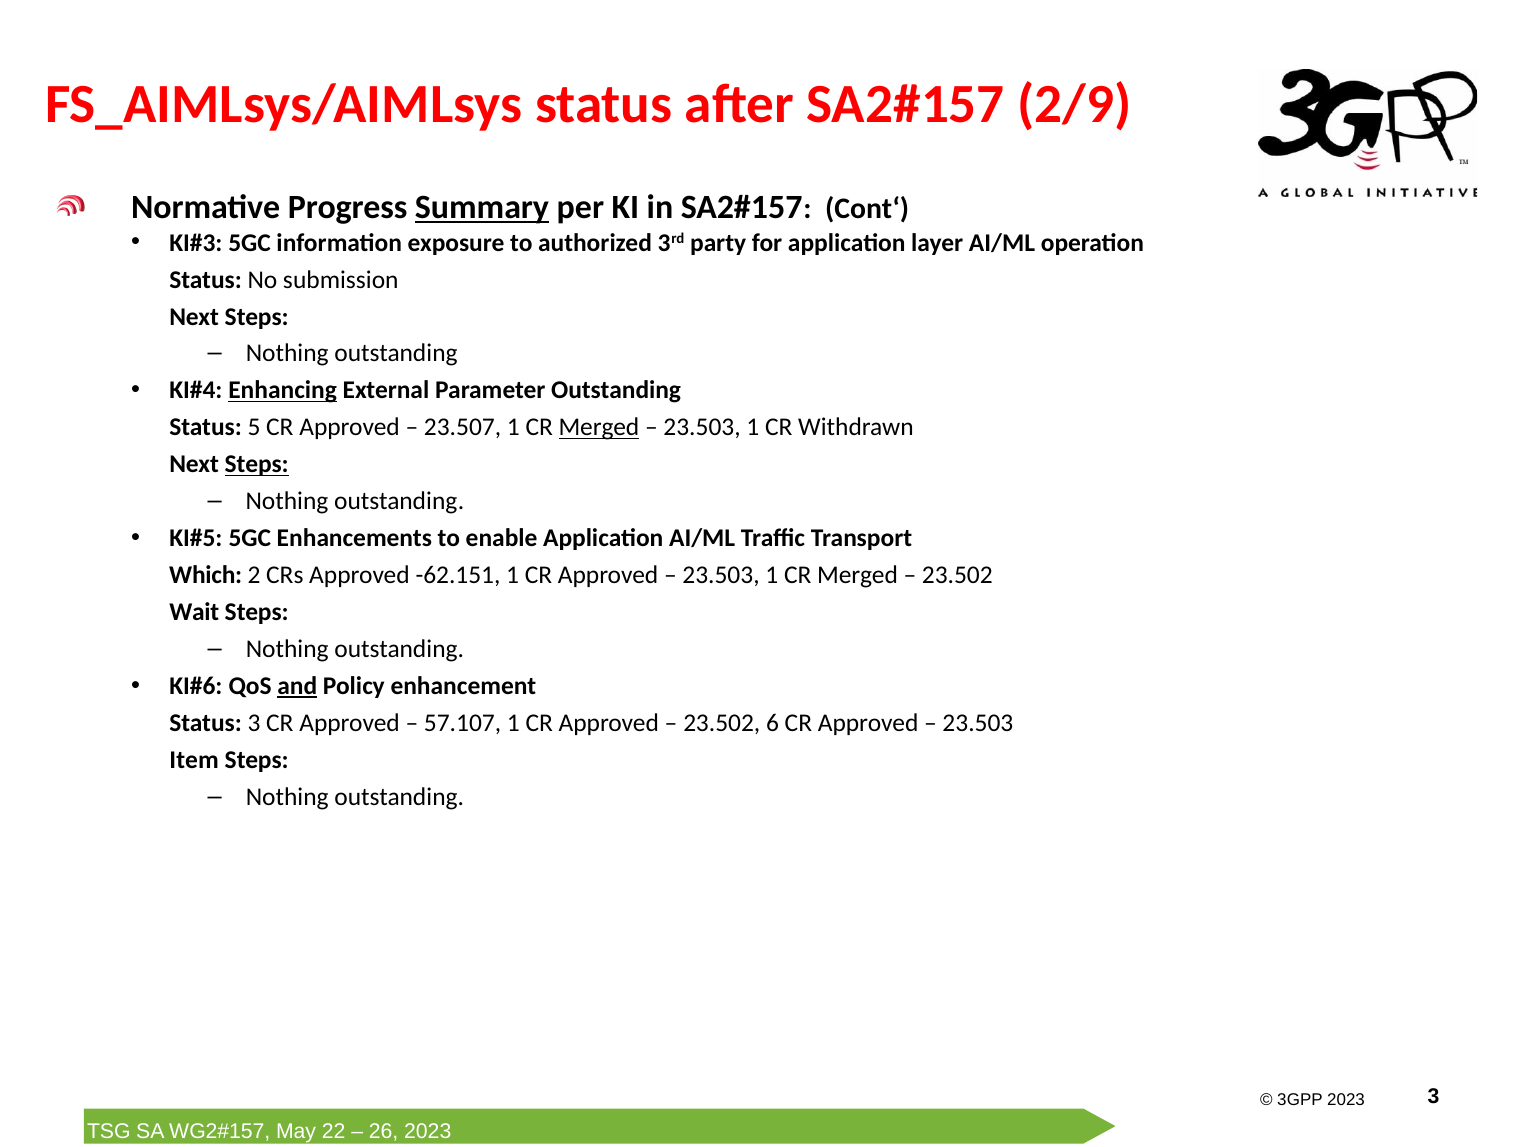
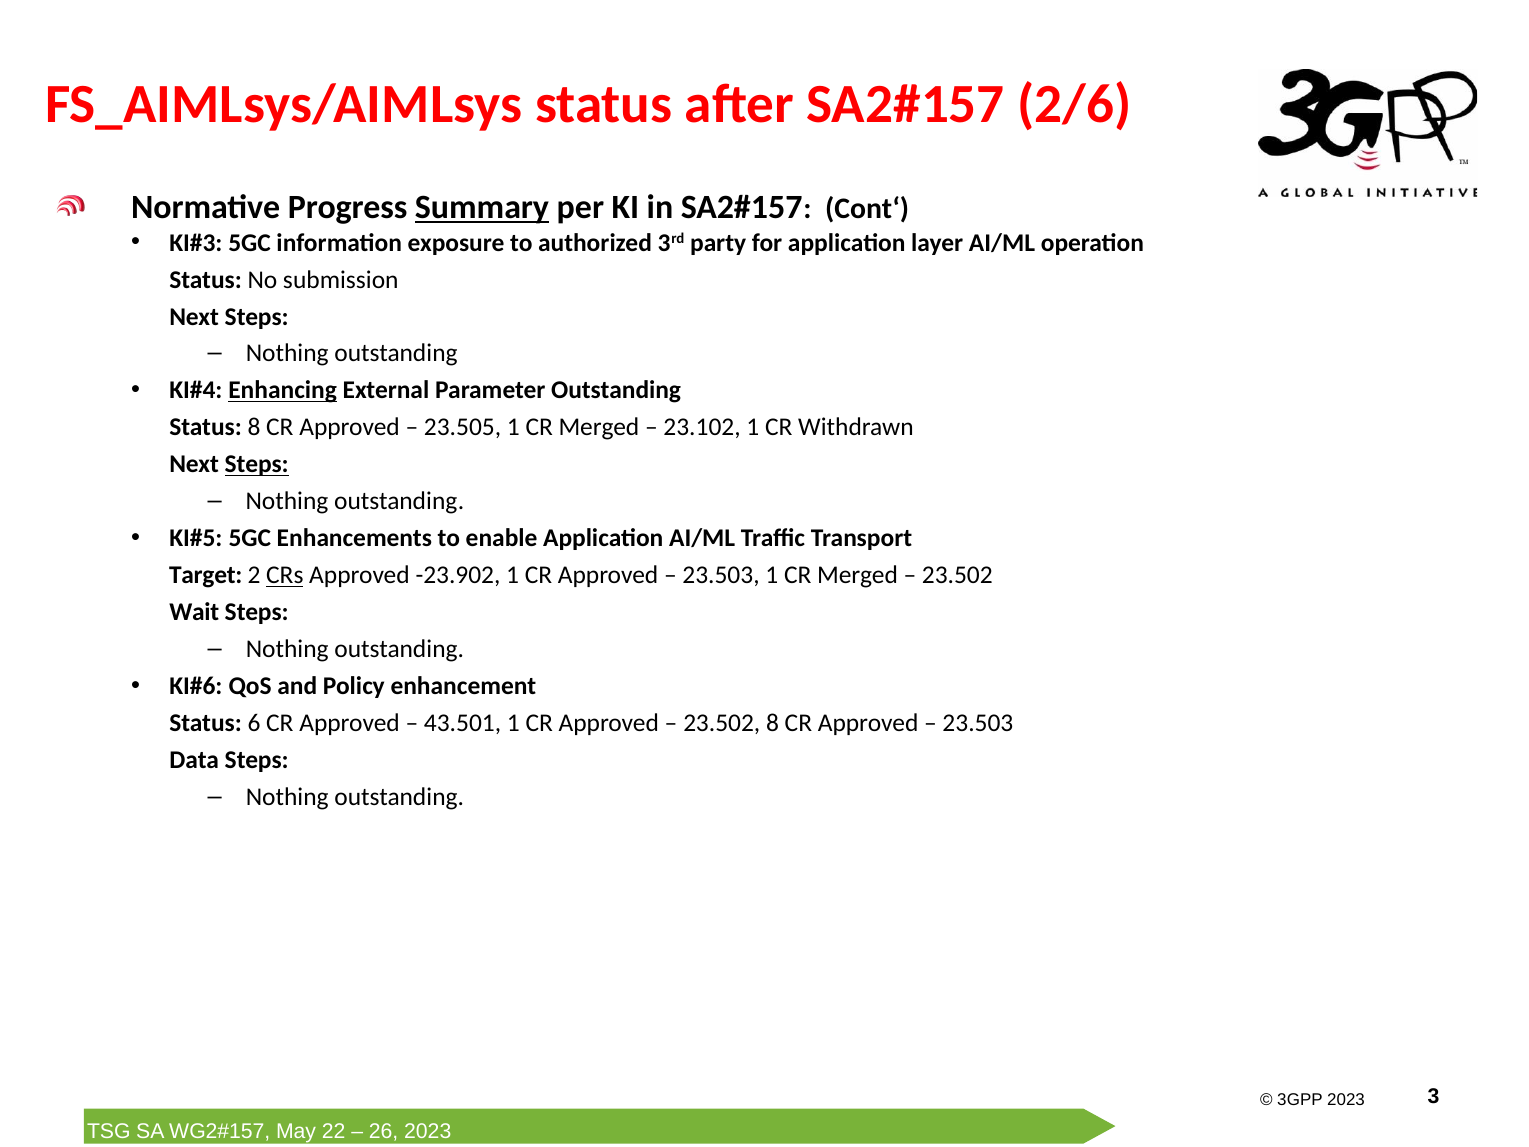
2/9: 2/9 -> 2/6 (1074, 104)
Status 5: 5 -> 8 (254, 427)
23.507: 23.507 -> 23.505 (463, 427)
Merged underline: present -> none (599, 427)
23.503: 23.503 -> 23.102 (702, 427)
Which: Which -> Target (206, 575)
CRs underline: none -> present (285, 575)
-62.151: -62.151 -> -23.902 (458, 575)
and underline: present -> none (297, 686)
Status 3: 3 -> 6 (254, 723)
57.107: 57.107 -> 43.501 (463, 723)
23.502 6: 6 -> 8 (773, 723)
Item: Item -> Data (194, 760)
